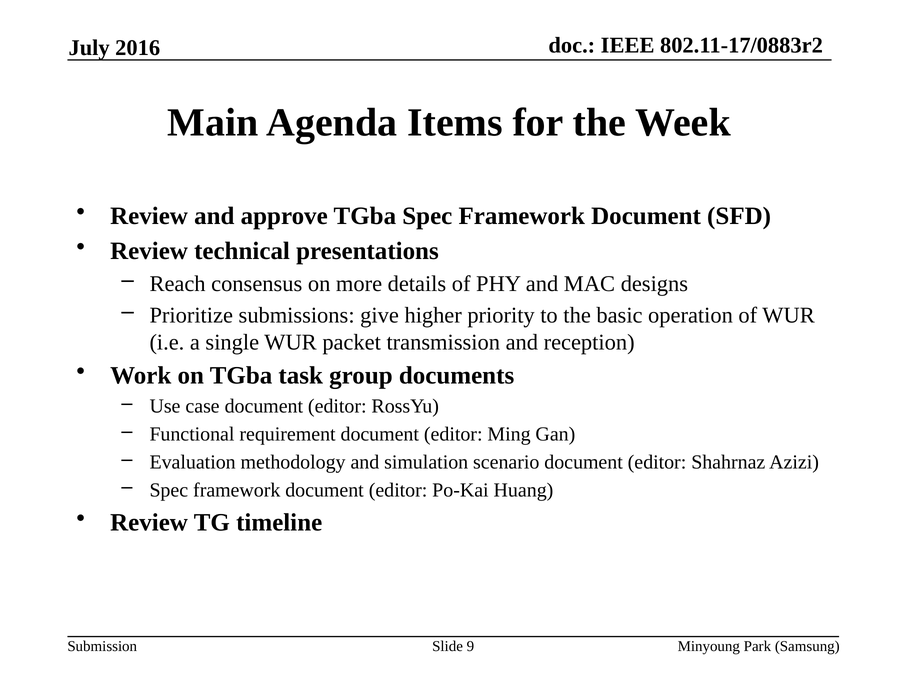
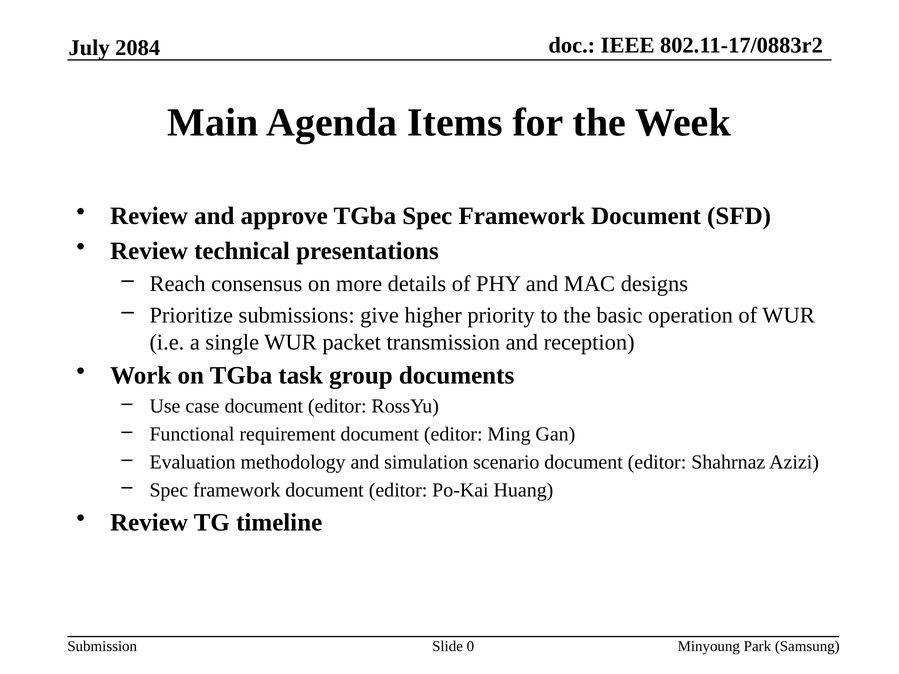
2016: 2016 -> 2084 (138, 48)
9: 9 -> 0 (470, 647)
